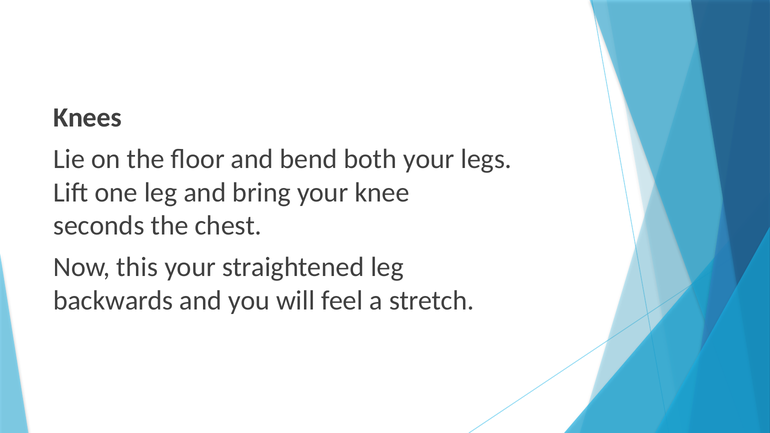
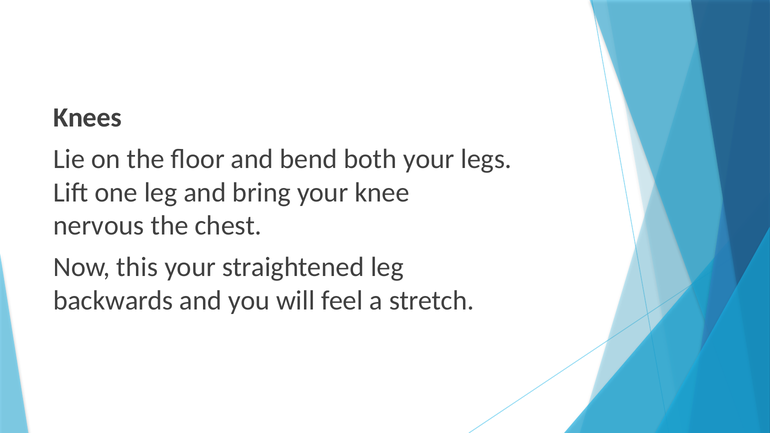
seconds: seconds -> nervous (99, 226)
